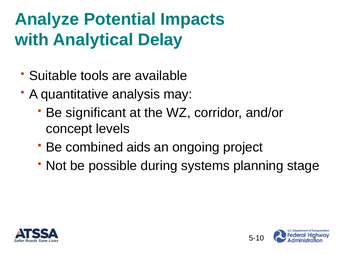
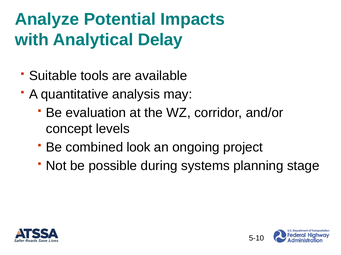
significant: significant -> evaluation (96, 113)
aids: aids -> look (139, 148)
